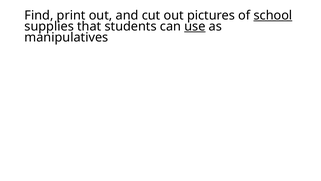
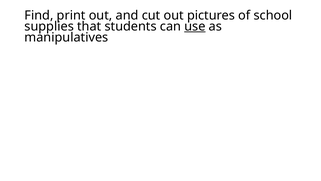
school underline: present -> none (273, 15)
